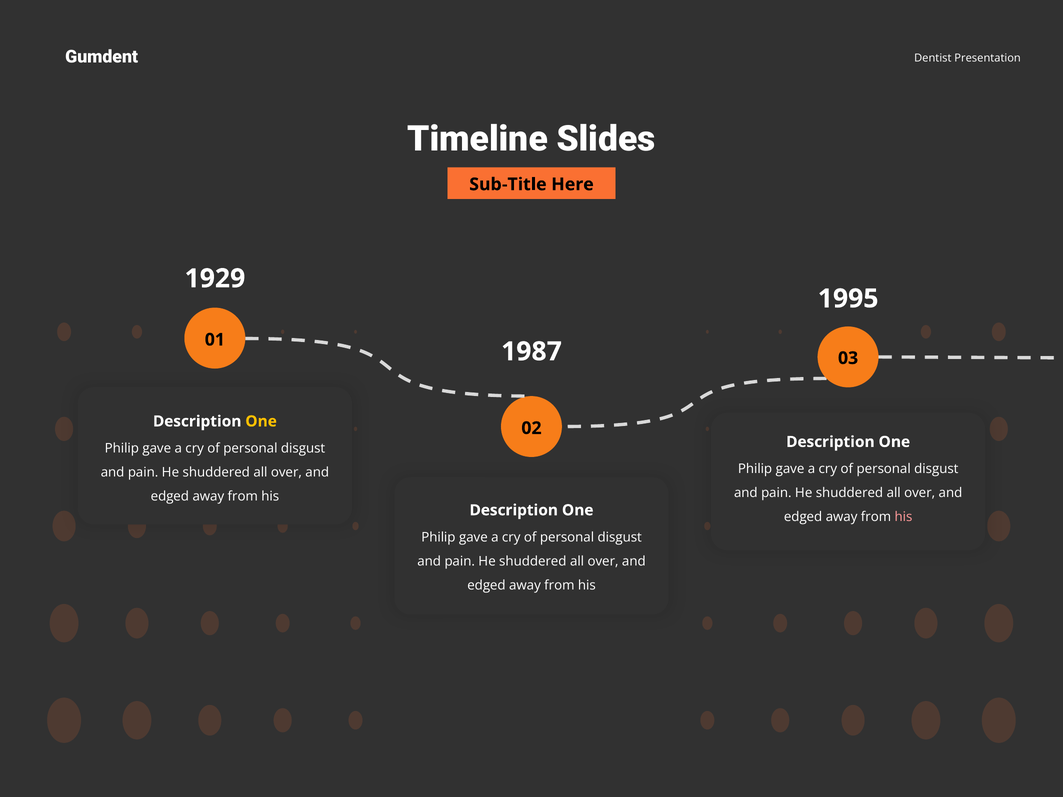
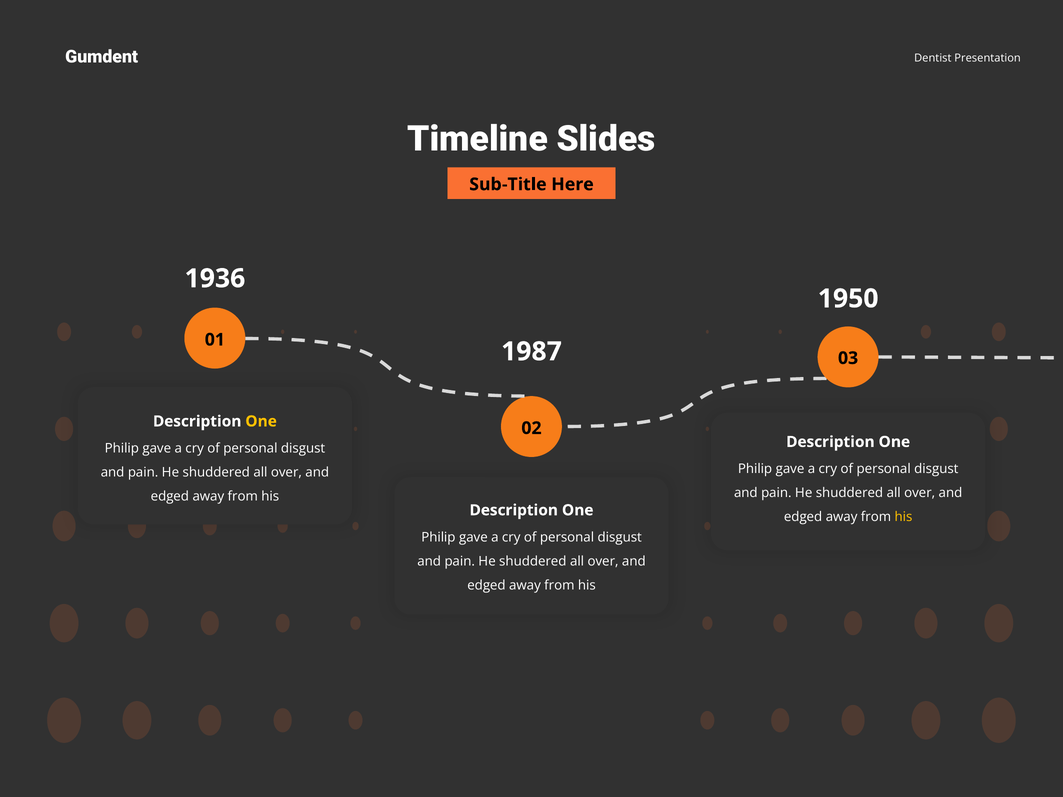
1929: 1929 -> 1936 (215, 279)
1995: 1995 -> 1950 (848, 299)
his colour: pink -> yellow (903, 517)
